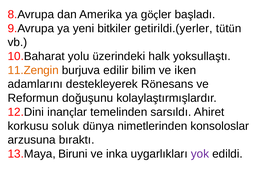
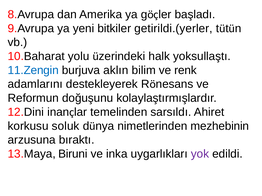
11.Zengin colour: orange -> blue (33, 70)
edilir: edilir -> aklın (116, 70)
iken: iken -> renk (186, 70)
konsoloslar: konsoloslar -> mezhebinin (220, 126)
